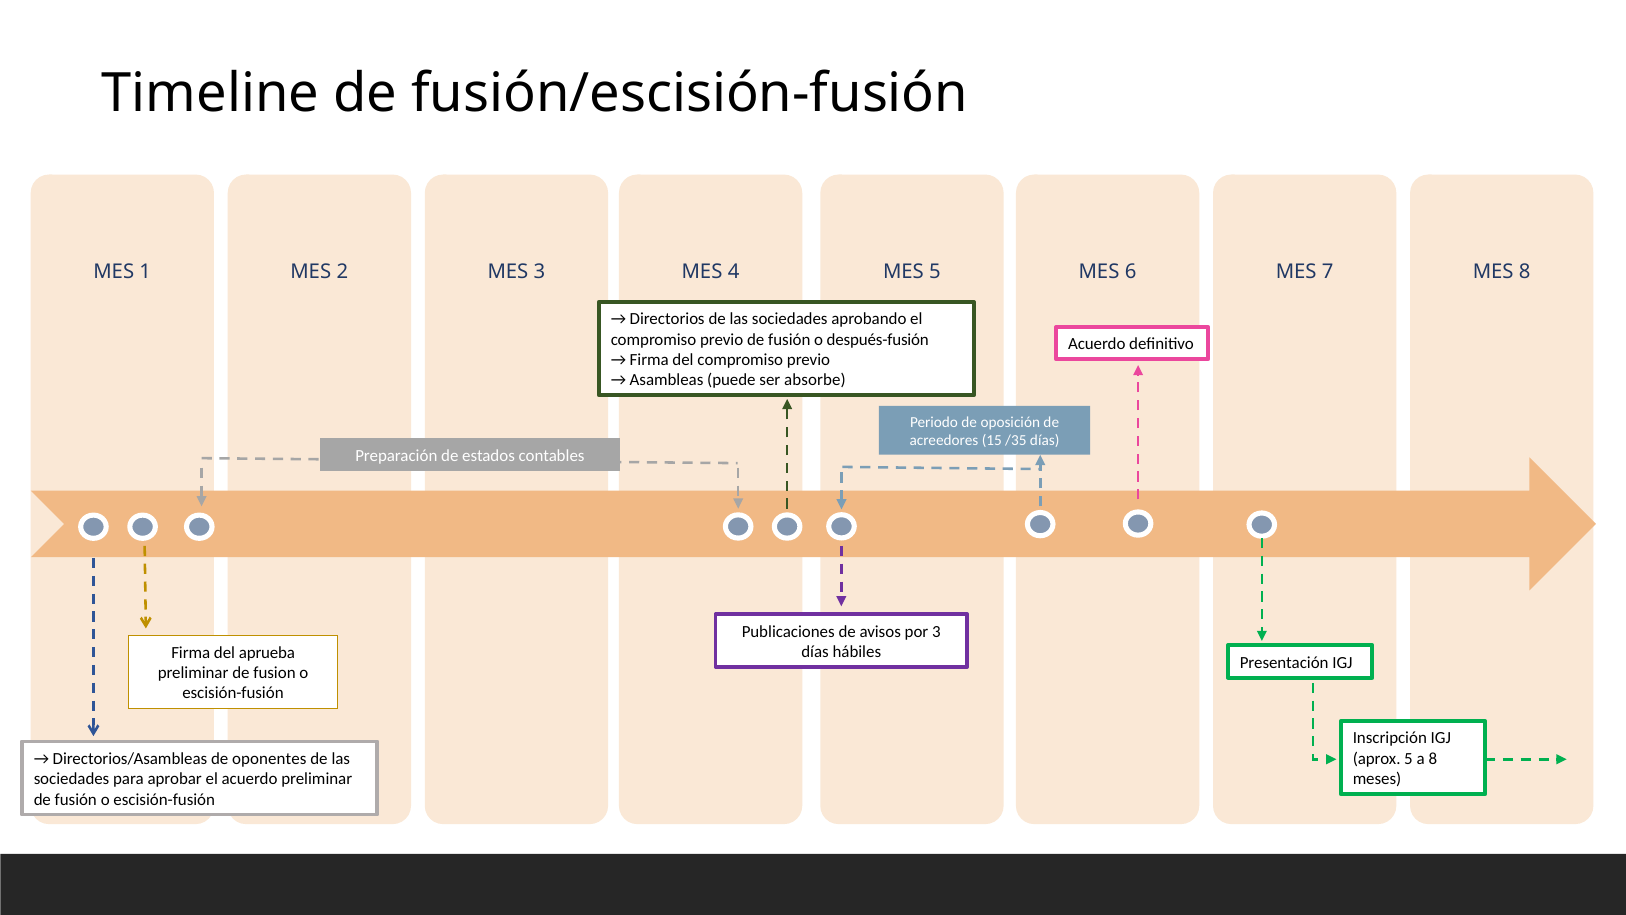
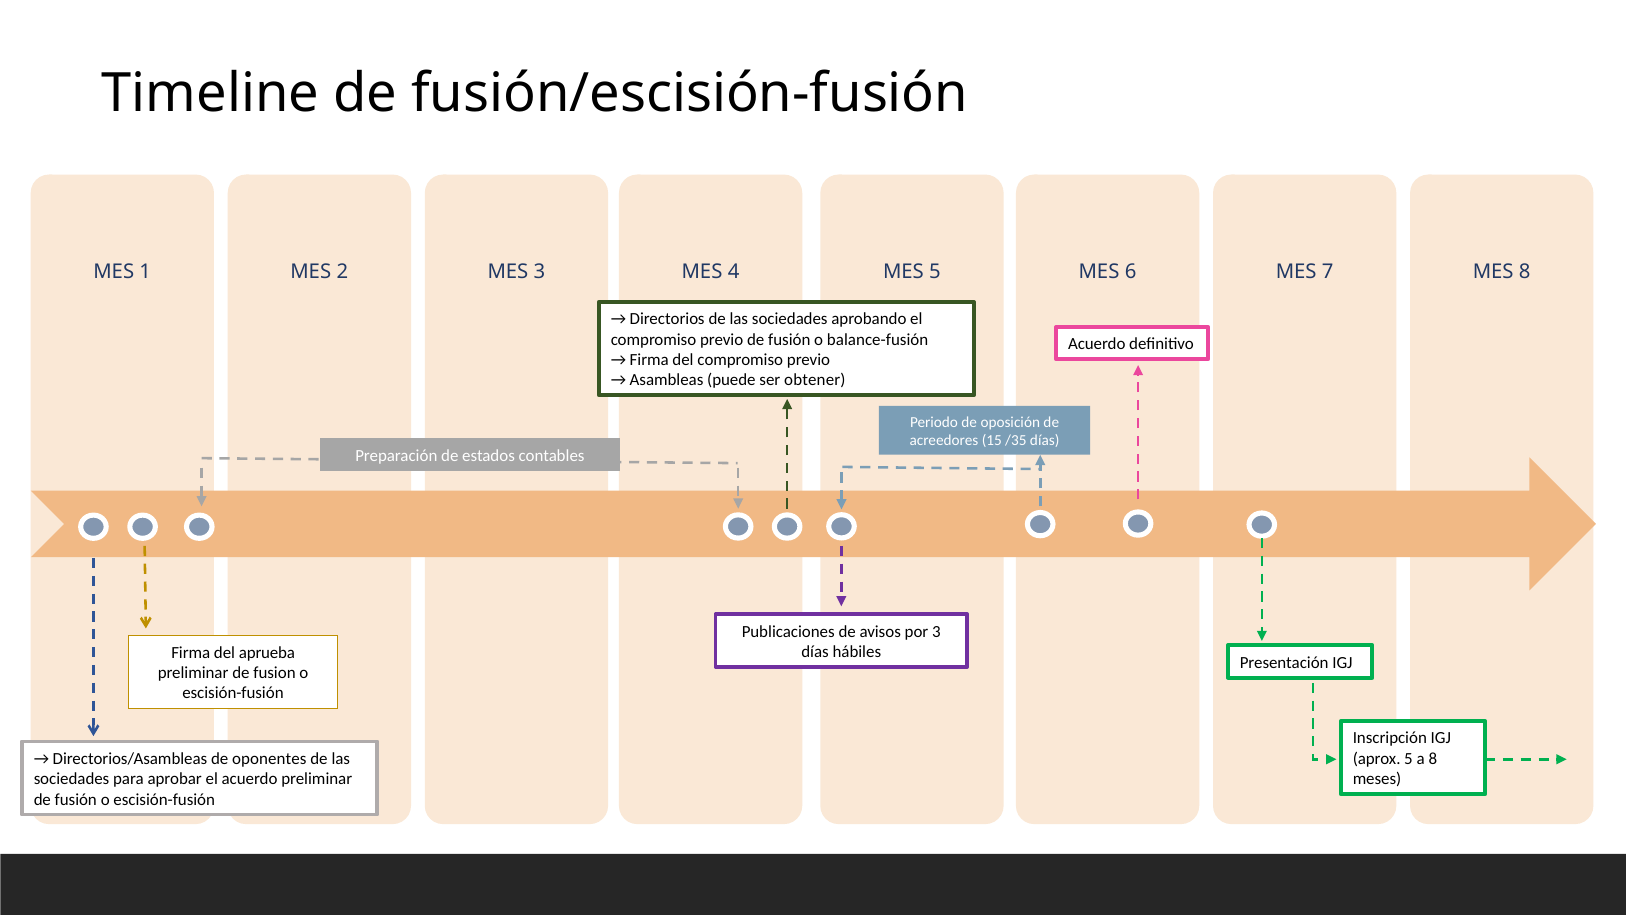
después-fusión: después-fusión -> balance-fusión (878, 340)
absorbe: absorbe -> obtener (815, 380)
